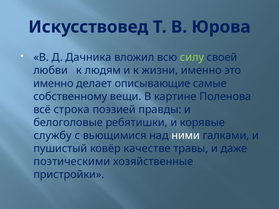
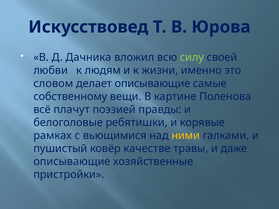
именно: именно -> словом (53, 84)
строка: строка -> плачут (72, 110)
службу: службу -> рамках (53, 136)
ними colour: white -> yellow (186, 136)
поэтическими: поэтическими -> описывающие (72, 162)
